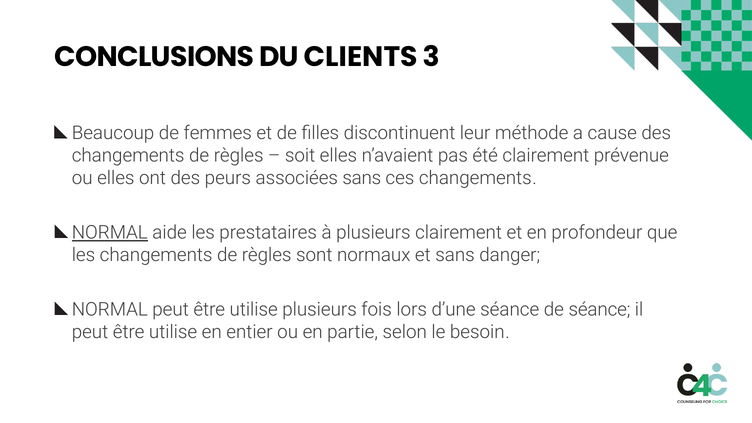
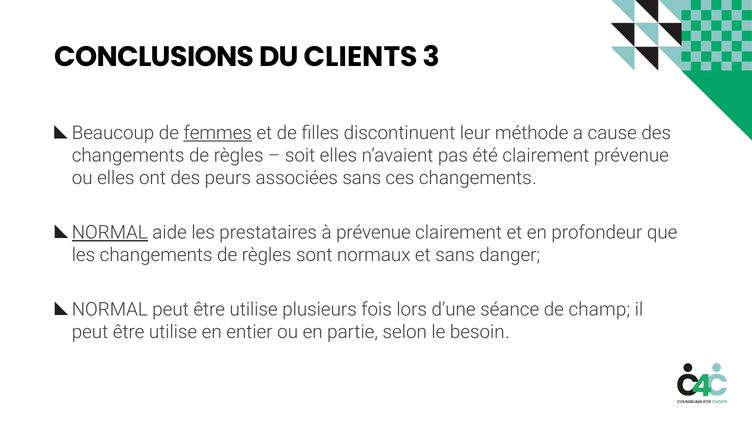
femmes underline: none -> present (218, 133)
à plusieurs: plusieurs -> prévenue (373, 233)
de séance: séance -> champ (599, 310)
